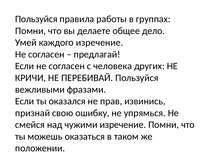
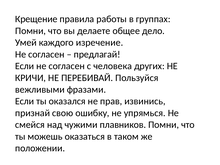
Пользуйся: Пользуйся -> Крещение (36, 19)
чужими изречение: изречение -> плавников (123, 125)
